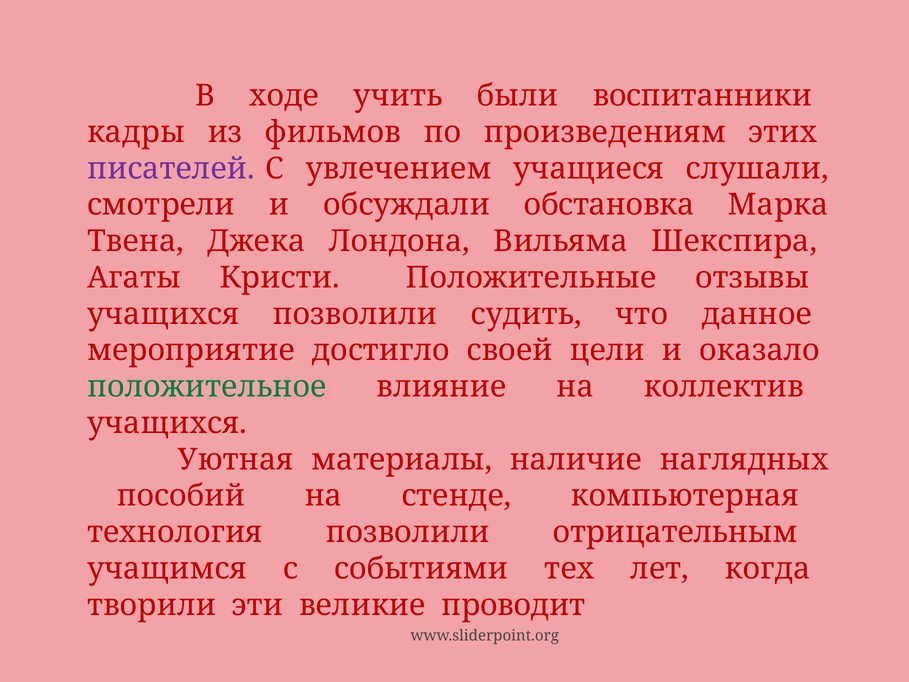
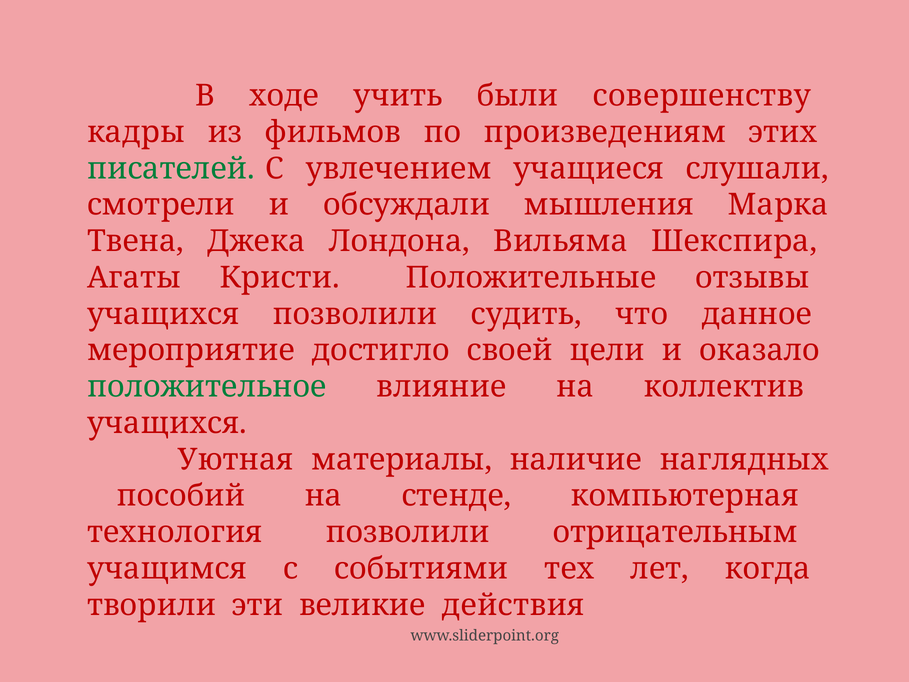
воспитанники: воспитанники -> совершенству (702, 96)
писателей colour: purple -> green (171, 168)
обстановка: обстановка -> мышления (609, 205)
проводит: проводит -> действия (513, 605)
